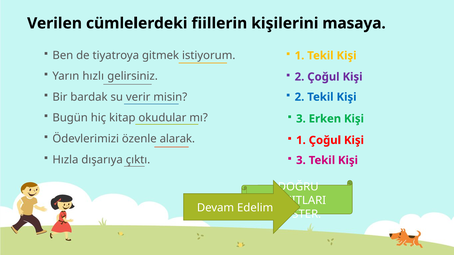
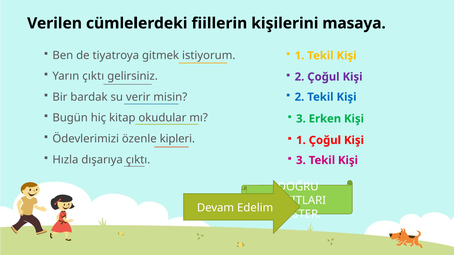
Yarın hızlı: hızlı -> çıktı (93, 76)
alarak: alarak -> kipleri (177, 139)
